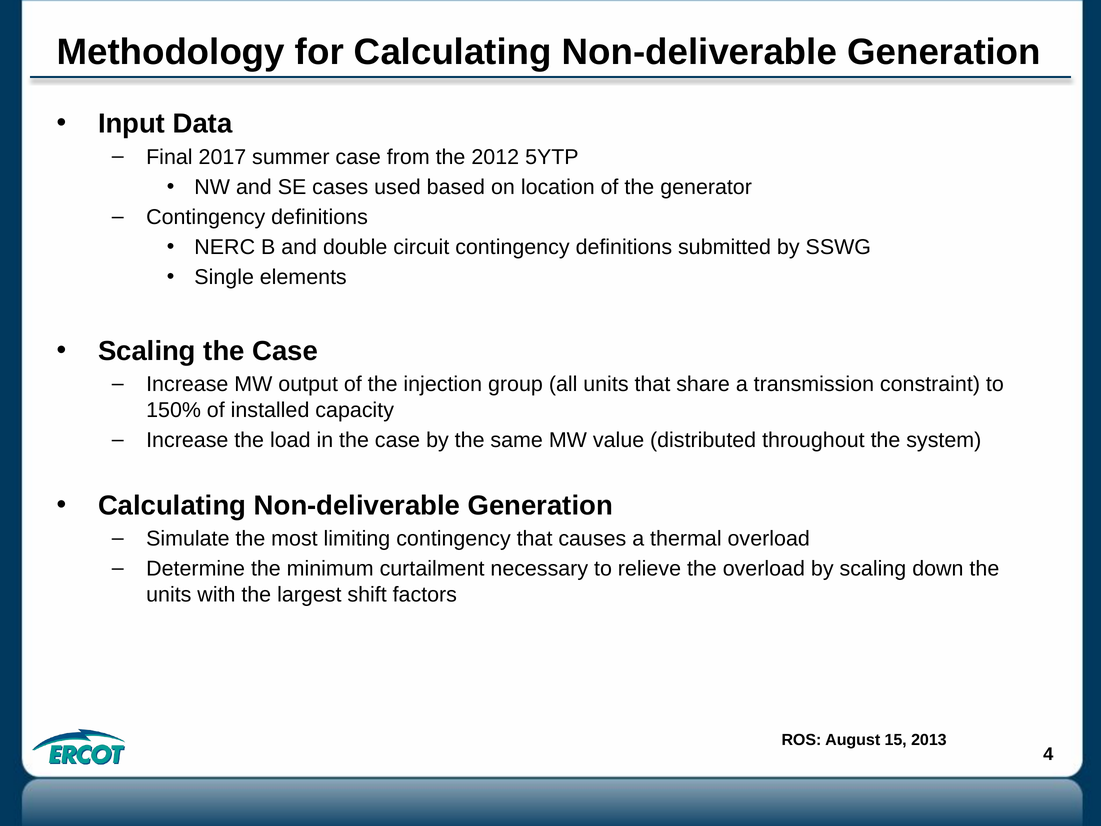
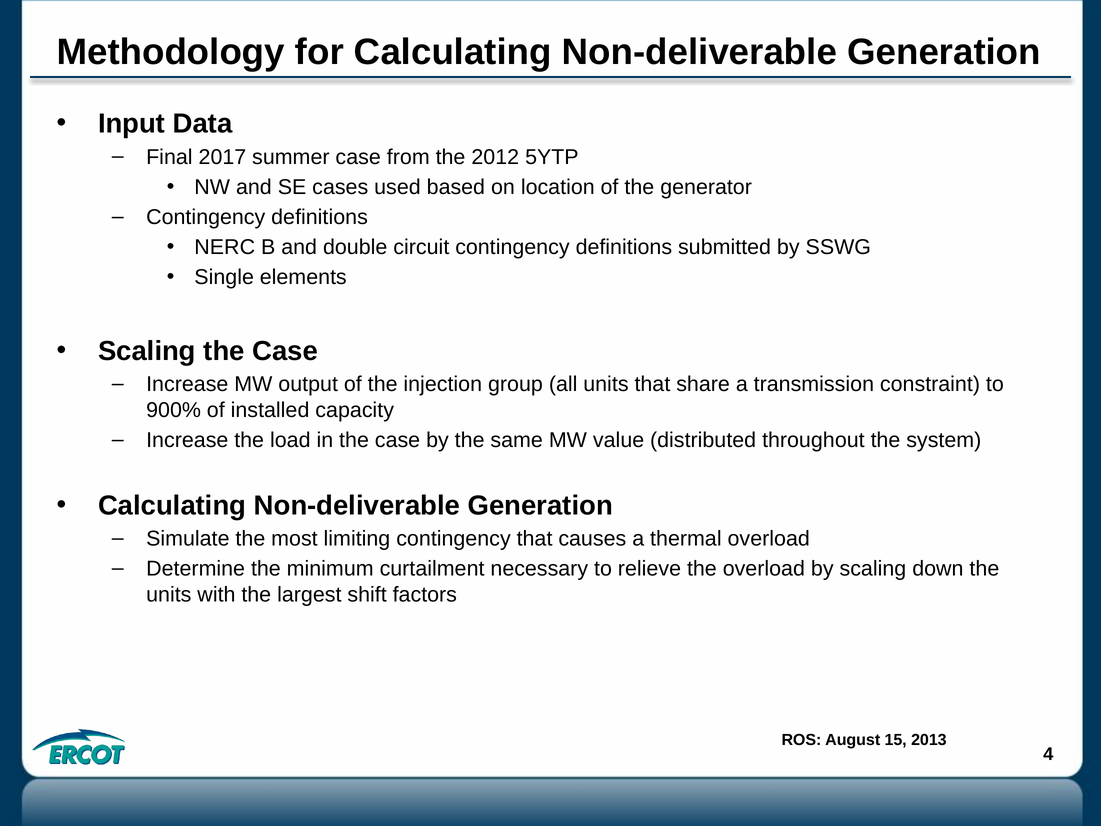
150%: 150% -> 900% (174, 410)
